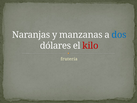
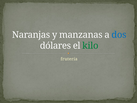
kilo colour: red -> green (90, 46)
